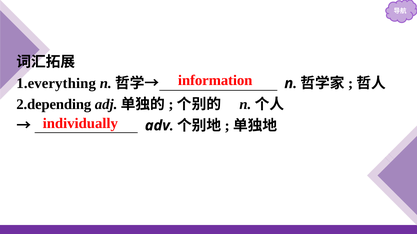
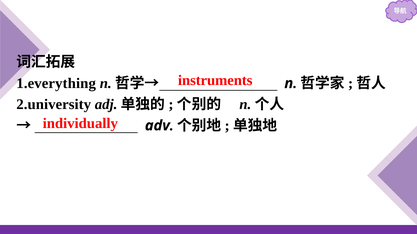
information: information -> instruments (215, 81)
2.depending: 2.depending -> 2.university (54, 105)
